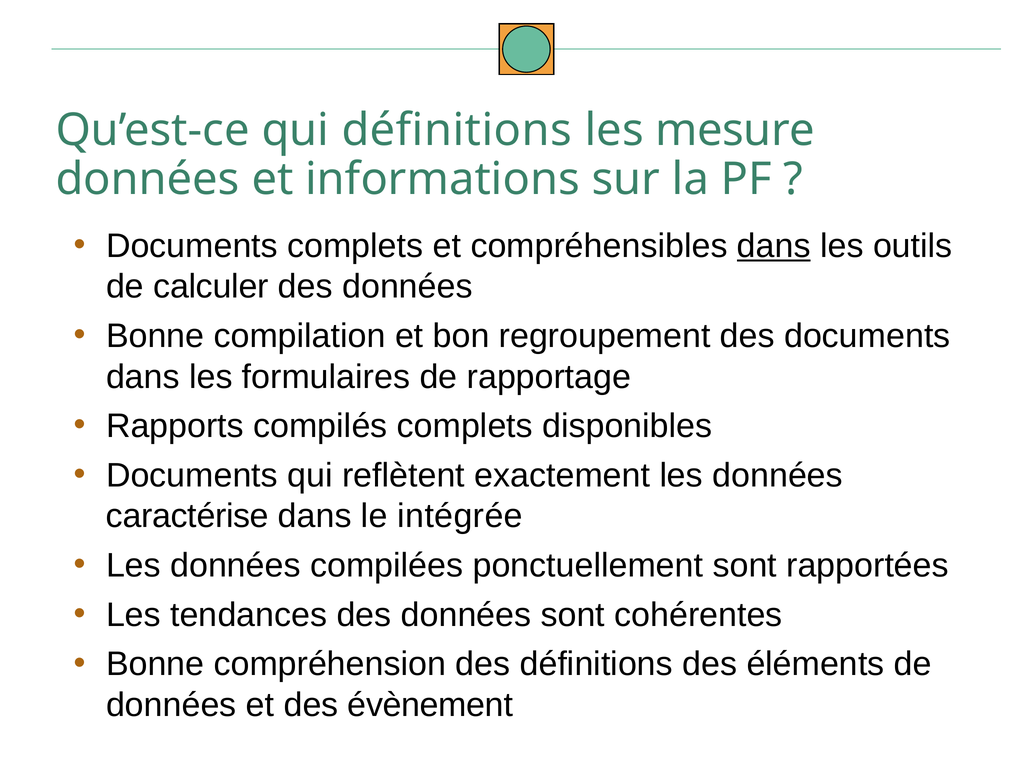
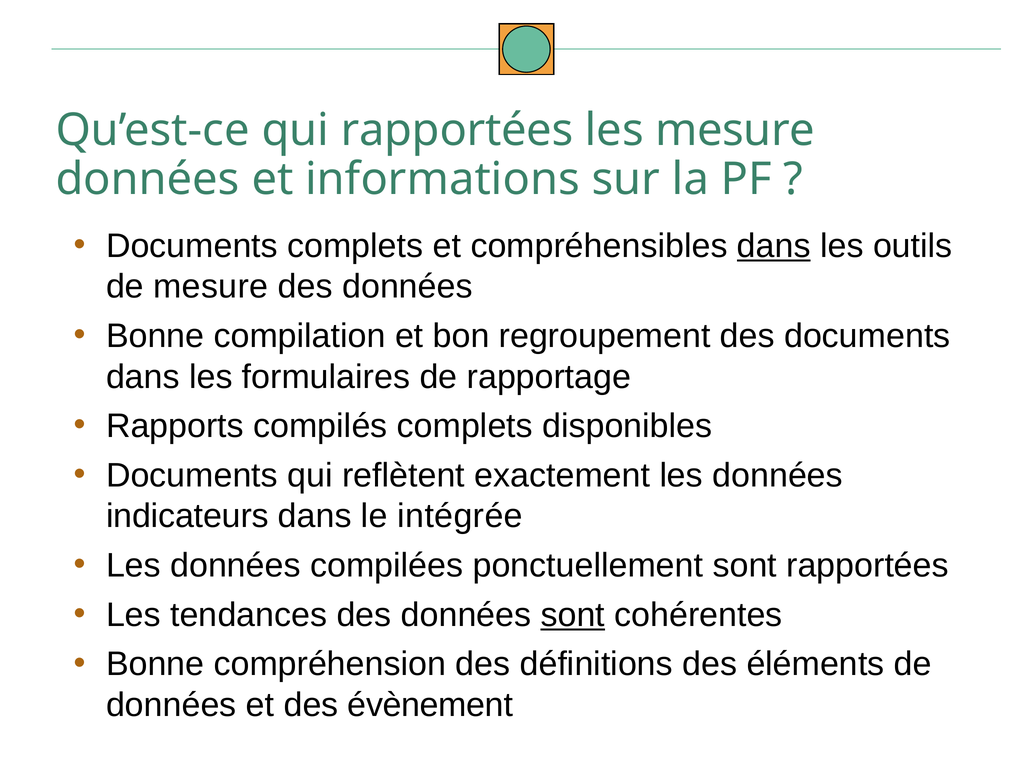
qui définitions: définitions -> rapportées (457, 130)
de calculer: calculer -> mesure (211, 287)
caractérise: caractérise -> indicateurs (187, 516)
sont underline: none -> present (573, 615)
